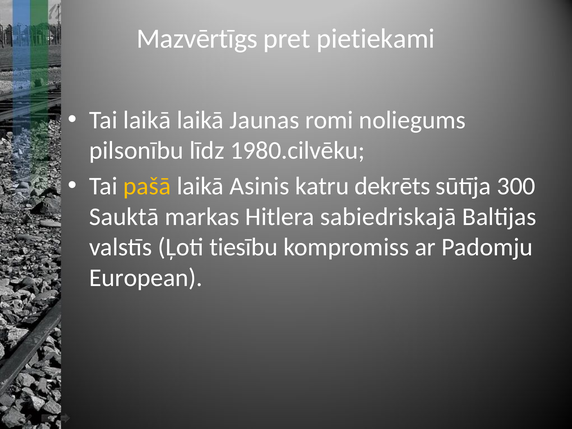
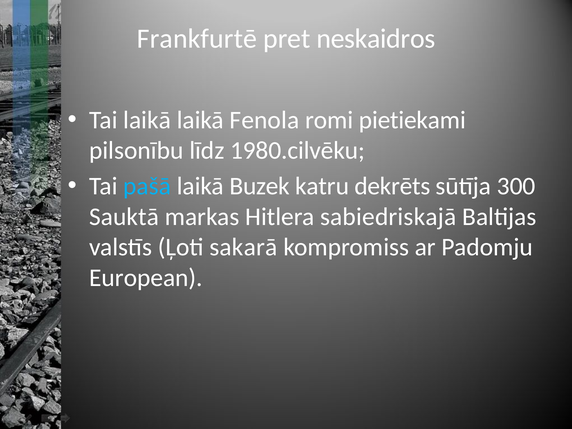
Mazvērtīgs: Mazvērtīgs -> Frankfurtē (197, 39)
pietiekami: pietiekami -> neskaidros (376, 39)
Jaunas: Jaunas -> Fenola (264, 120)
noliegums: noliegums -> pietiekami (412, 120)
pašā colour: yellow -> light blue (147, 186)
Asinis: Asinis -> Buzek (260, 186)
tiesību: tiesību -> sakarā (243, 247)
